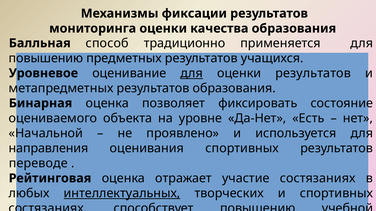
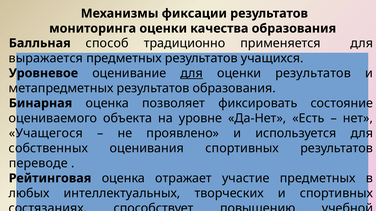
повышению: повышению -> выражается (46, 58)
Начальной: Начальной -> Учащегося (46, 134)
направления: направления -> собственных (48, 149)
участие состязаниях: состязаниях -> предметных (318, 179)
интеллектуальных underline: present -> none (122, 194)
